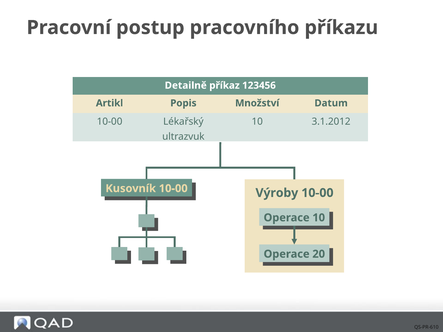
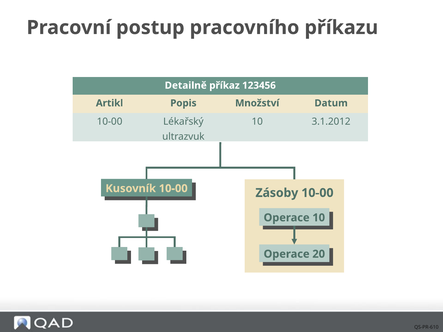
Výroby: Výroby -> Zásoby (277, 193)
